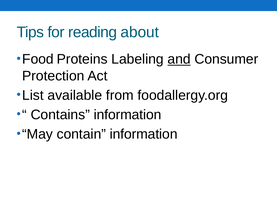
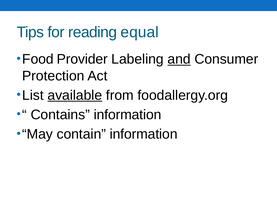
about: about -> equal (140, 32)
Proteins: Proteins -> Provider (82, 59)
available underline: none -> present (75, 95)
